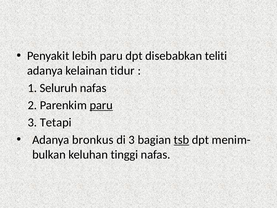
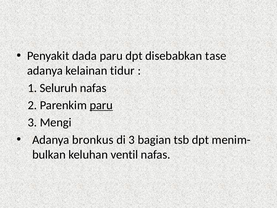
lebih: lebih -> dada (84, 56)
teliti: teliti -> tase (216, 56)
Tetapi: Tetapi -> Mengi (56, 122)
tsb underline: present -> none (181, 140)
tinggi: tinggi -> ventil (124, 154)
